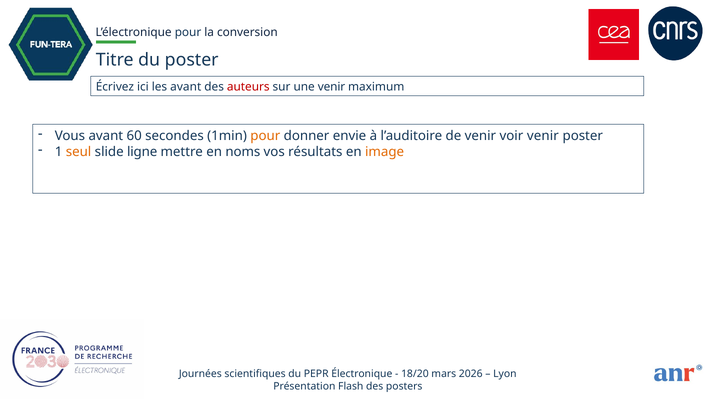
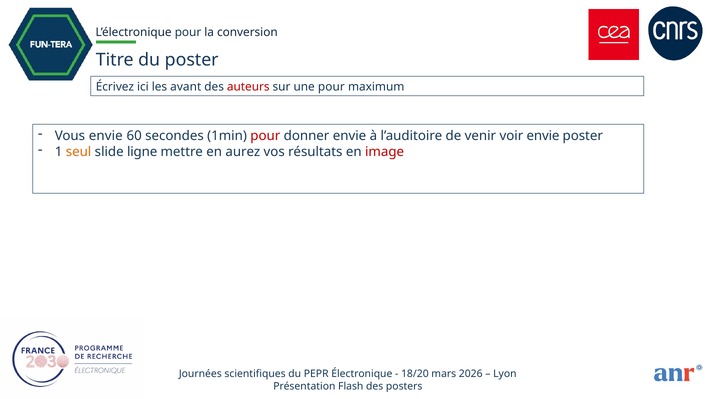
une venir: venir -> pour (331, 87)
Vous avant: avant -> envie (106, 136)
pour colour: orange -> red (265, 136)
voir venir: venir -> envie (543, 136)
noms: noms -> aurez (243, 152)
image colour: orange -> red (385, 152)
